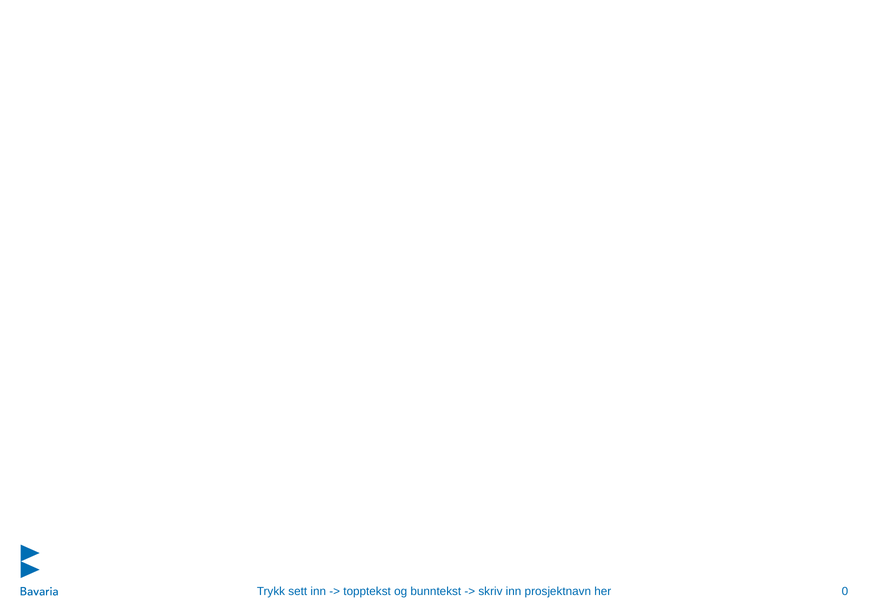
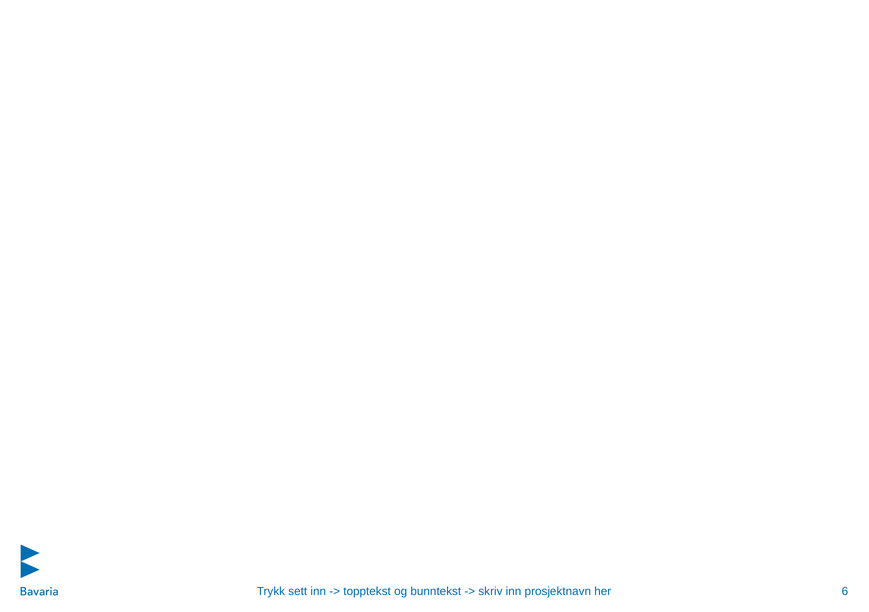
0: 0 -> 6 (845, 592)
